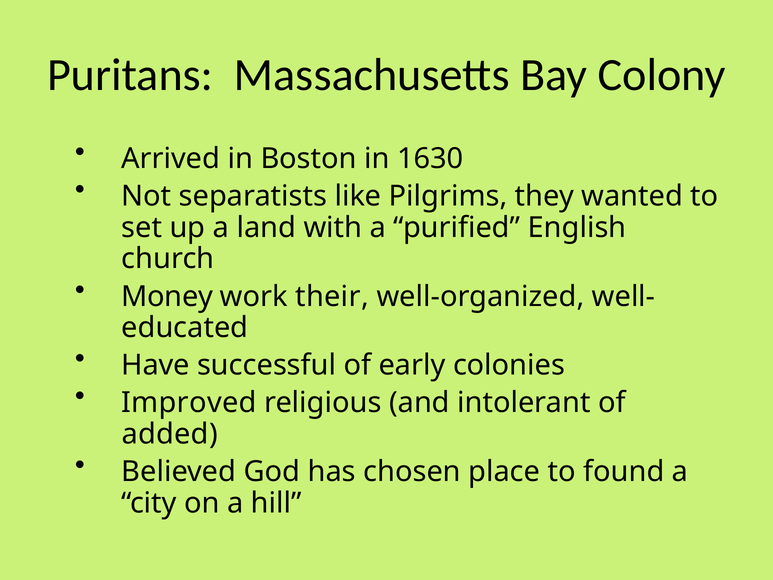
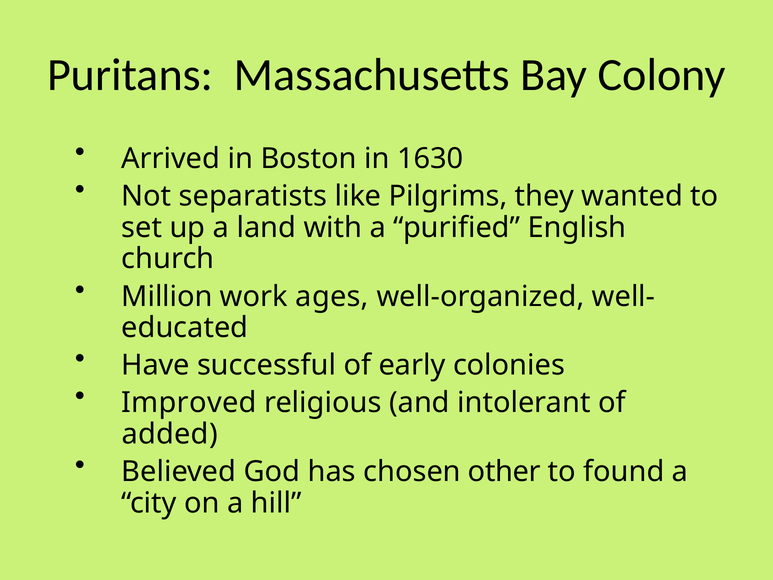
Money: Money -> Million (167, 296)
their: their -> ages (332, 296)
place: place -> other (504, 472)
